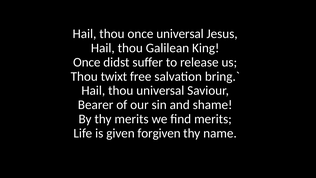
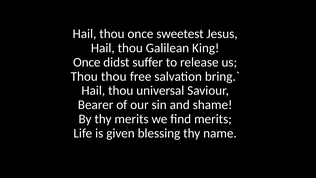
once universal: universal -> sweetest (180, 34)
Thou twixt: twixt -> thou (114, 76)
forgiven: forgiven -> blessing (159, 133)
